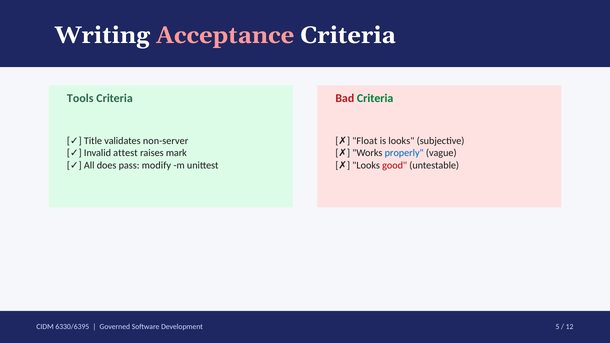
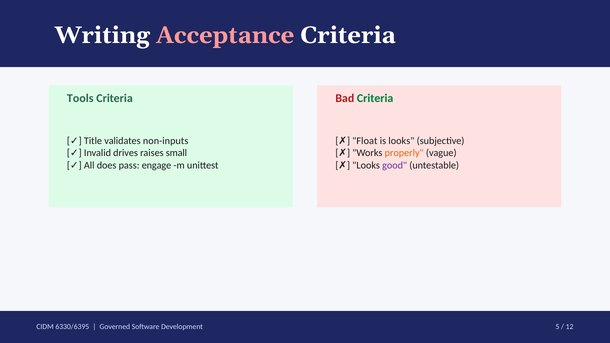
non-server: non-server -> non-inputs (166, 141)
attest: attest -> drives (126, 153)
mark: mark -> small (176, 153)
properly colour: blue -> orange (404, 153)
modify: modify -> engage (156, 165)
good colour: red -> purple (395, 165)
